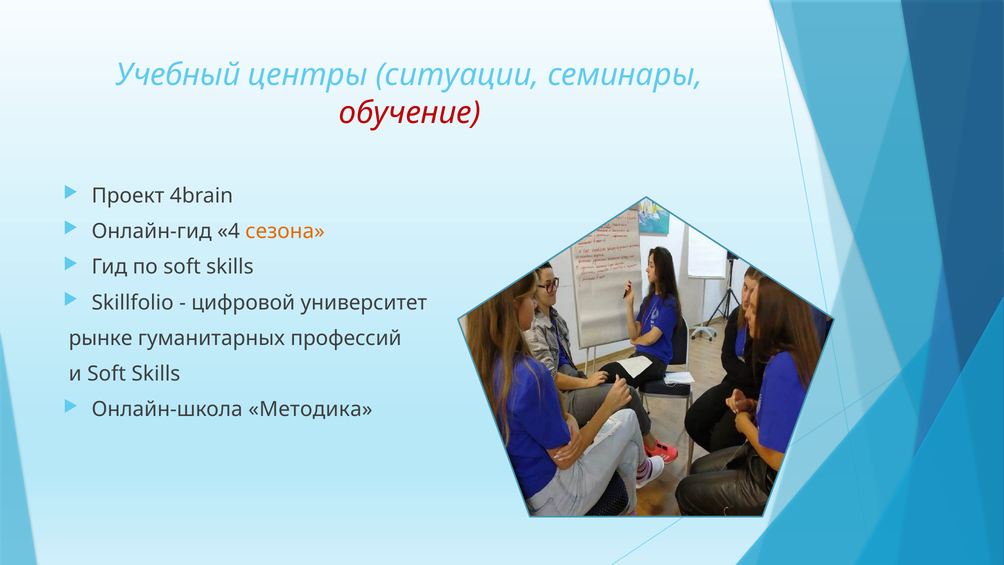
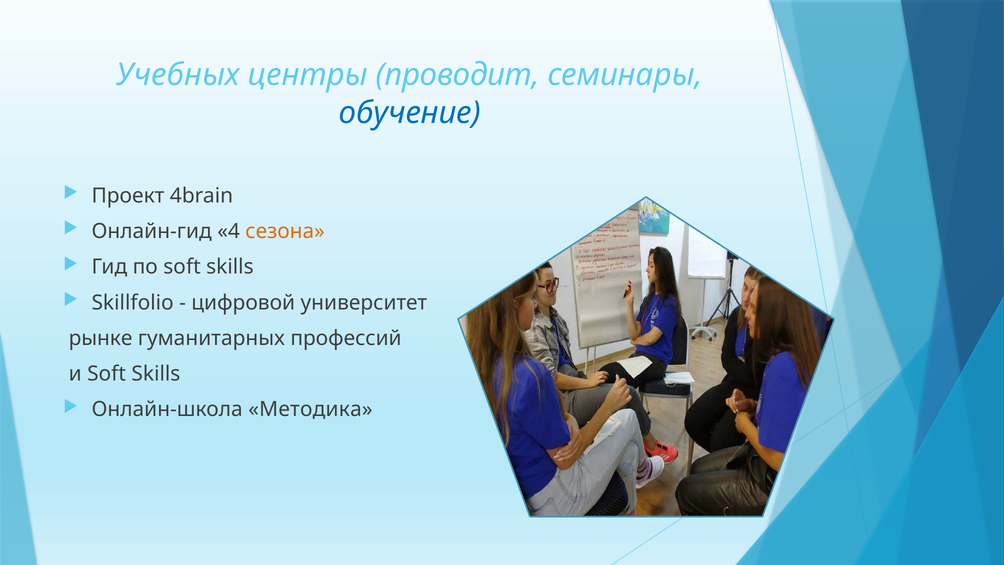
Учебный: Учебный -> Учебных (178, 75)
ситуации: ситуации -> проводит (458, 75)
обучение colour: red -> blue (410, 113)
